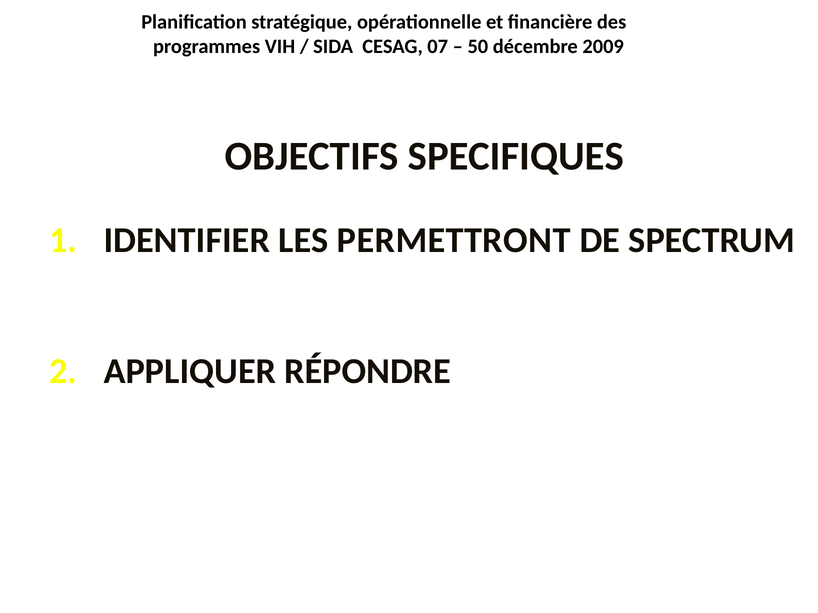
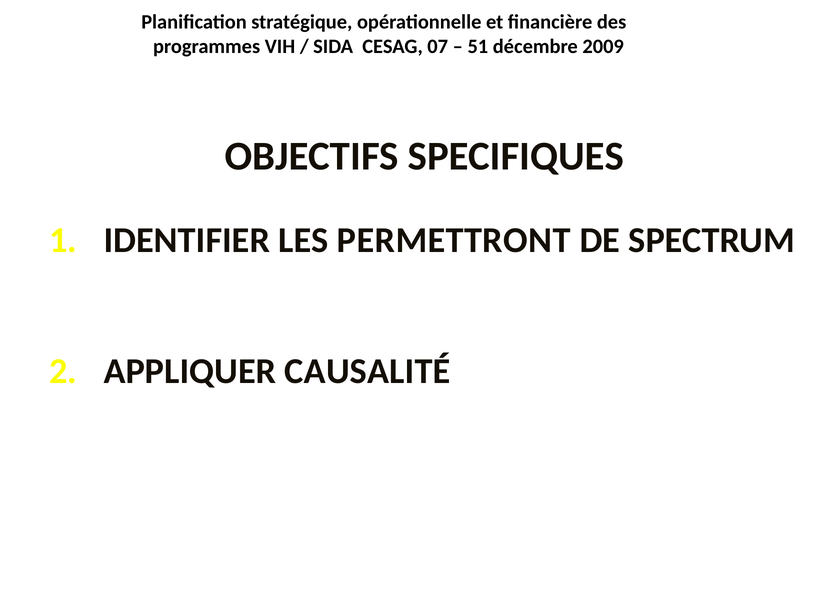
50: 50 -> 51 (478, 47)
RÉPONDRE: RÉPONDRE -> CAUSALITÉ (368, 371)
